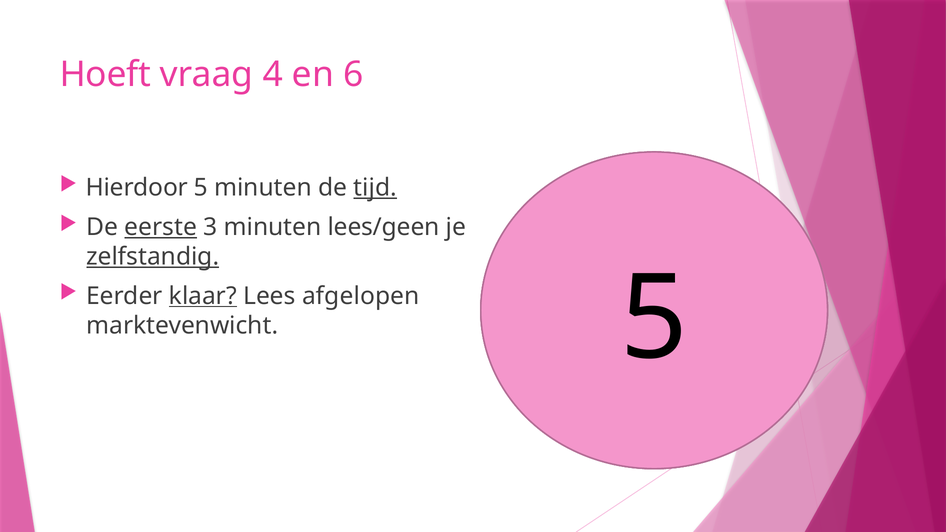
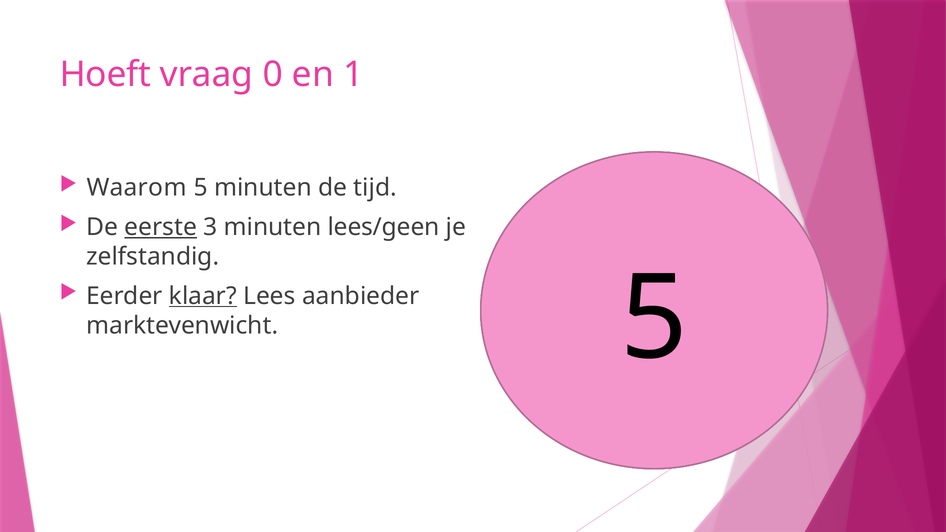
4: 4 -> 0 (273, 75)
6: 6 -> 1 (353, 75)
Hierdoor: Hierdoor -> Waarom (137, 188)
tijd underline: present -> none (375, 188)
zelfstandig underline: present -> none (153, 257)
afgelopen: afgelopen -> aanbieder (361, 296)
